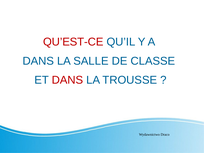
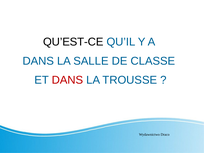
QU’EST-CE colour: red -> black (73, 42)
